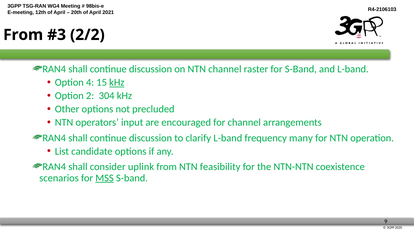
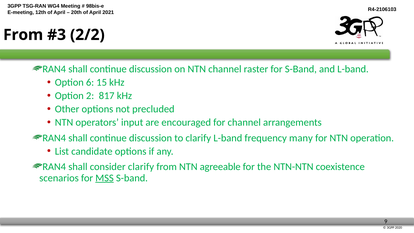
4: 4 -> 6 (90, 82)
kHz underline: present -> none (117, 82)
304: 304 -> 817 (107, 96)
consider uplink: uplink -> clarify (141, 167)
feasibility: feasibility -> agreeable (220, 167)
